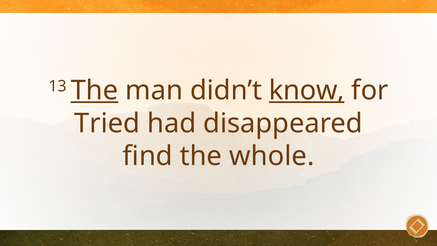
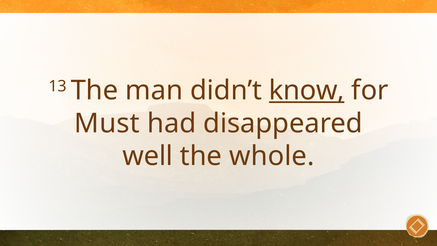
The underline: present -> none (94, 90)
Tried: Tried -> Must (107, 123)
find: find -> well (148, 156)
